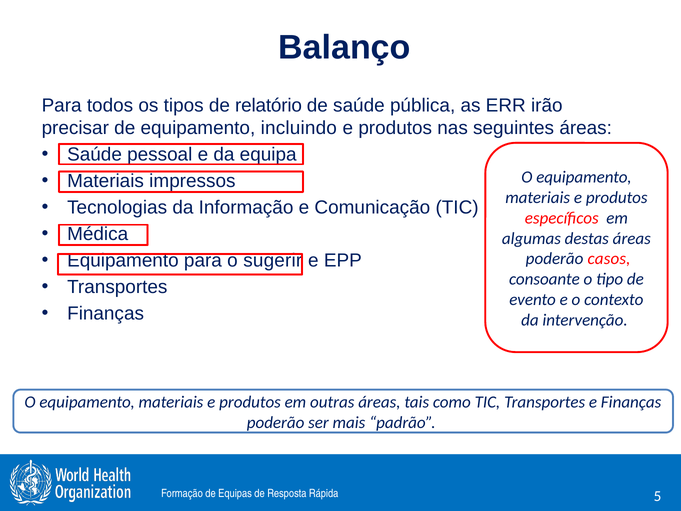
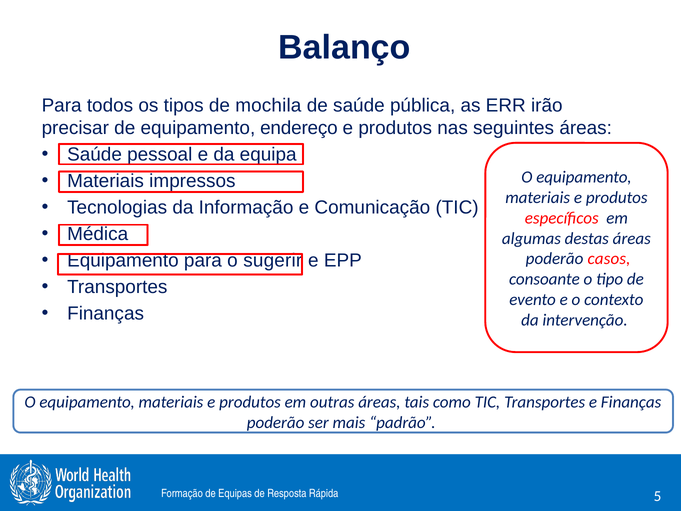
relatório: relatório -> mochila (268, 105)
incluindo: incluindo -> endereço (299, 128)
